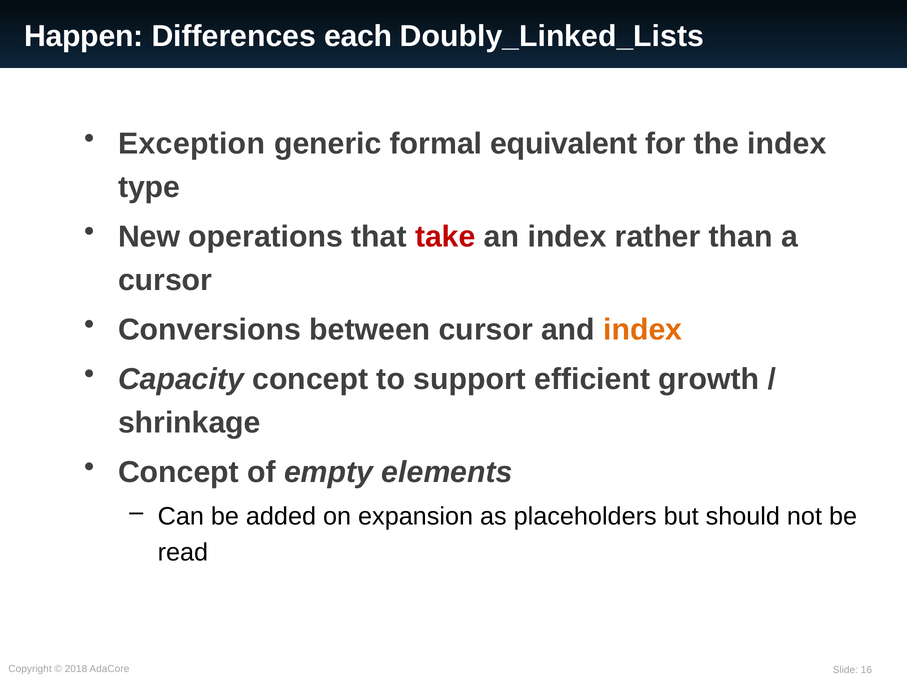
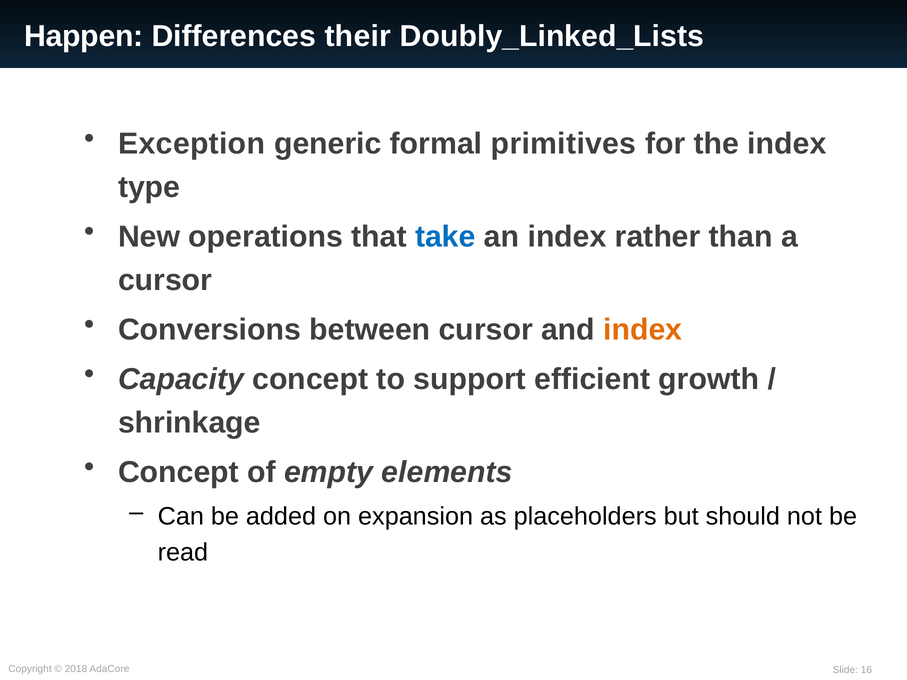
each: each -> their (358, 36)
equivalent: equivalent -> primitives (564, 144)
take colour: red -> blue (445, 237)
